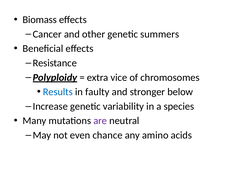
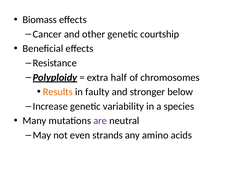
summers: summers -> courtship (160, 34)
vice: vice -> half (119, 77)
Results colour: blue -> orange (58, 92)
chance: chance -> strands (108, 135)
